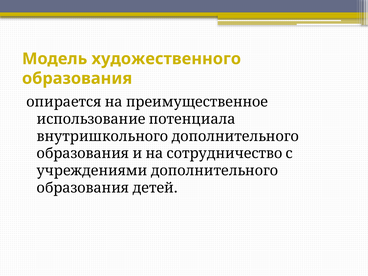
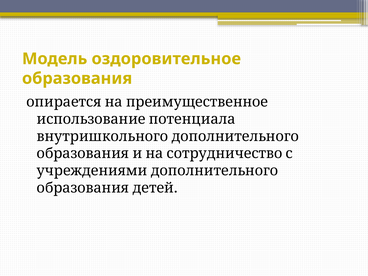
художественного: художественного -> оздоровительное (166, 59)
